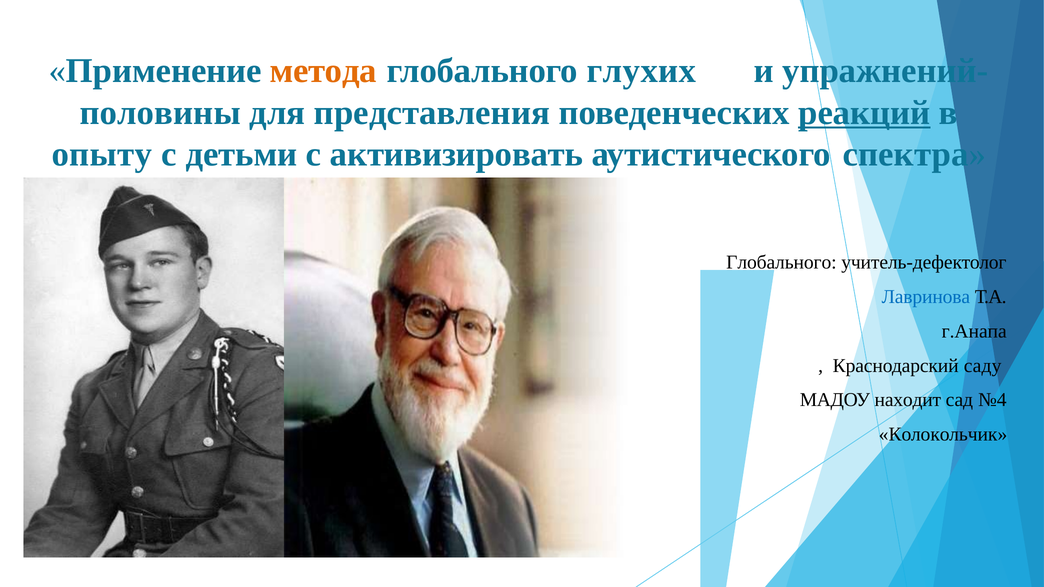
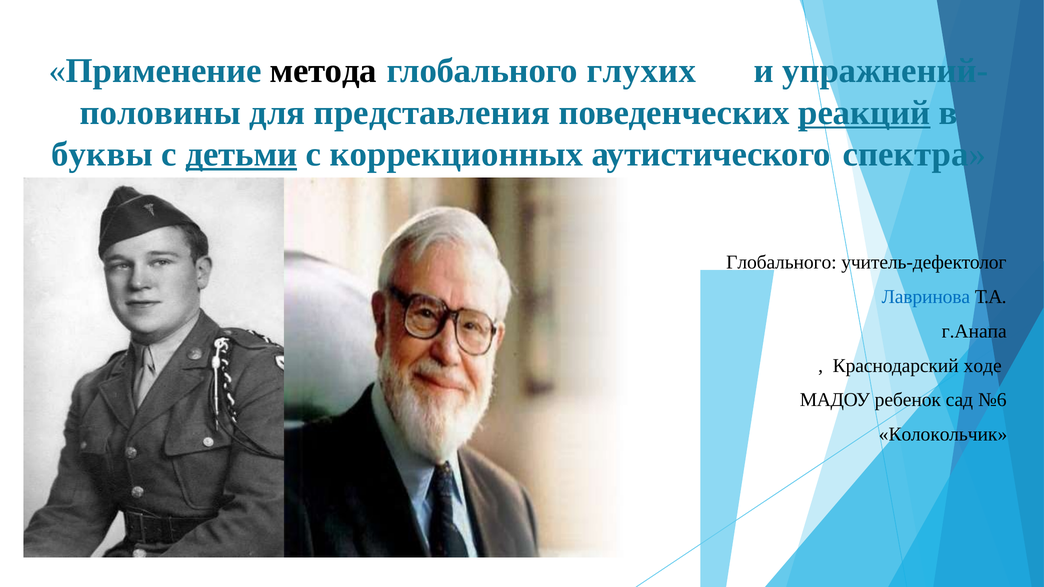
метода colour: orange -> black (323, 71)
опыту: опыту -> буквы (102, 154)
детьми underline: none -> present (241, 154)
активизировать: активизировать -> коррекционных (457, 154)
саду: саду -> ходе (983, 366)
находит: находит -> ребенок (908, 400)
№4: №4 -> №6 (992, 400)
